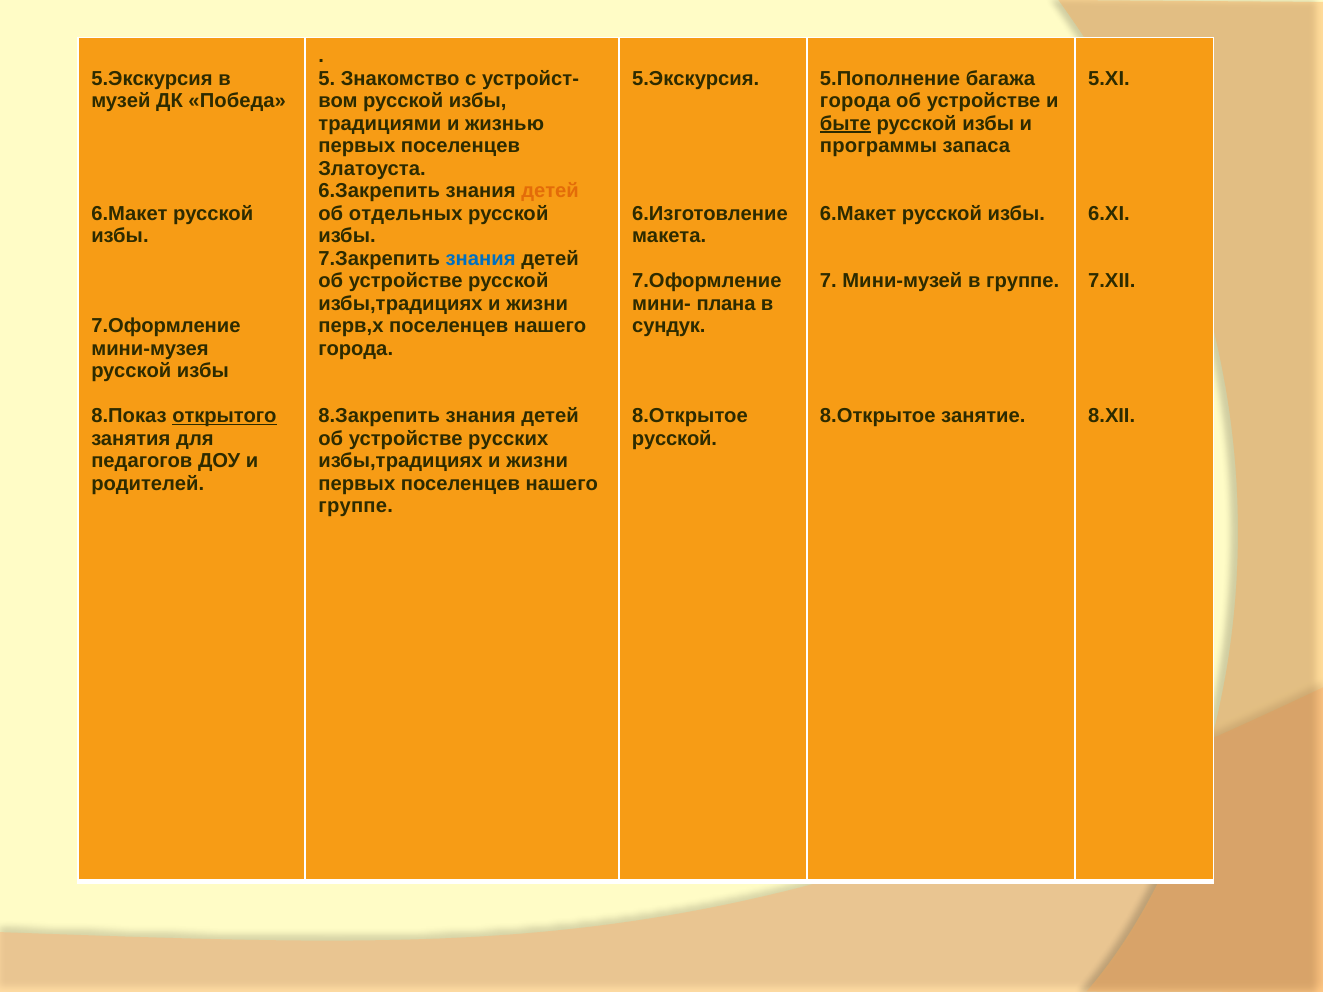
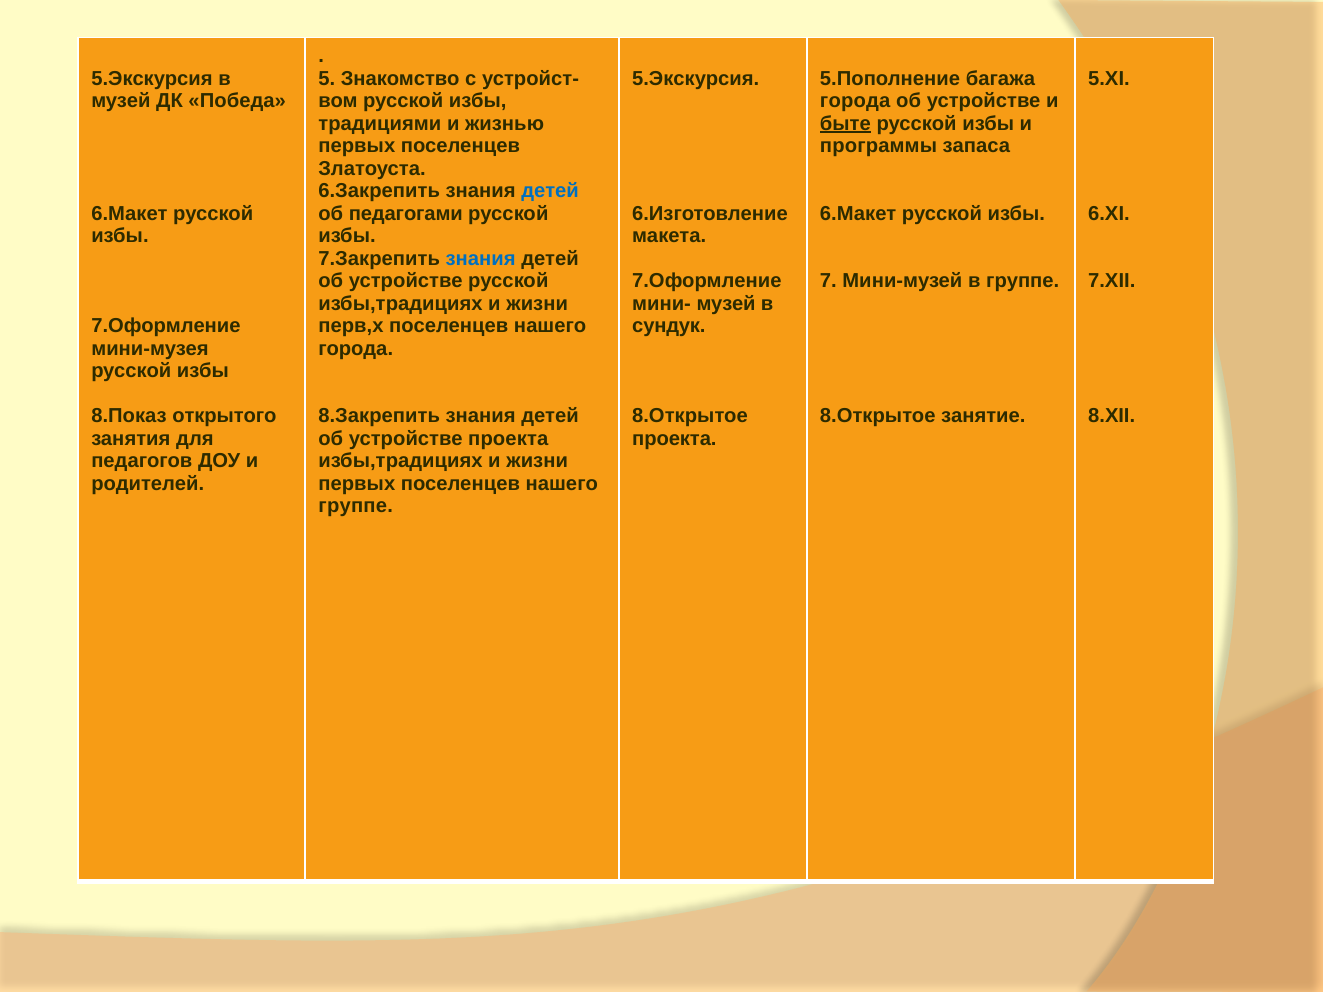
детей colour: orange -> blue (550, 191)
отдельных: отдельных -> педагогами (406, 213)
мини- плана: плана -> музей (726, 303)
открытого underline: present -> none (224, 416)
устройстве русских: русских -> проекта (508, 438)
русской: русской -> проекта (674, 438)
